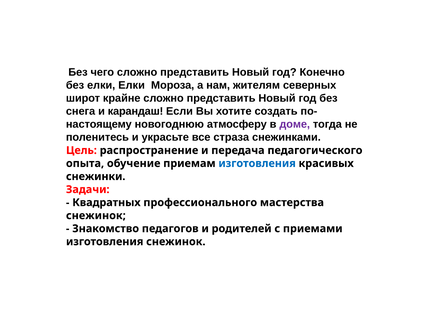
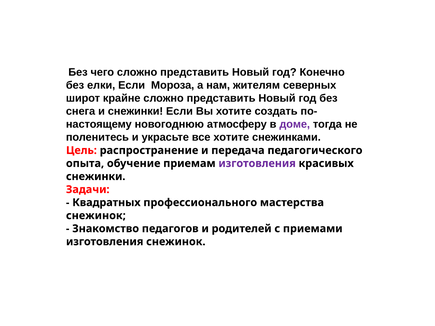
елки Елки: Елки -> Если (132, 85)
и карандаш: карандаш -> снежинки (135, 111)
все страза: страза -> хотите (231, 137)
изготовления colour: blue -> purple (257, 164)
